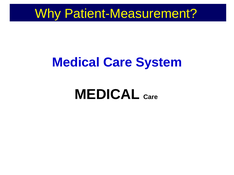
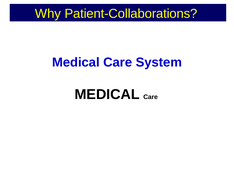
Patient-Measurement: Patient-Measurement -> Patient-Collaborations (131, 14)
